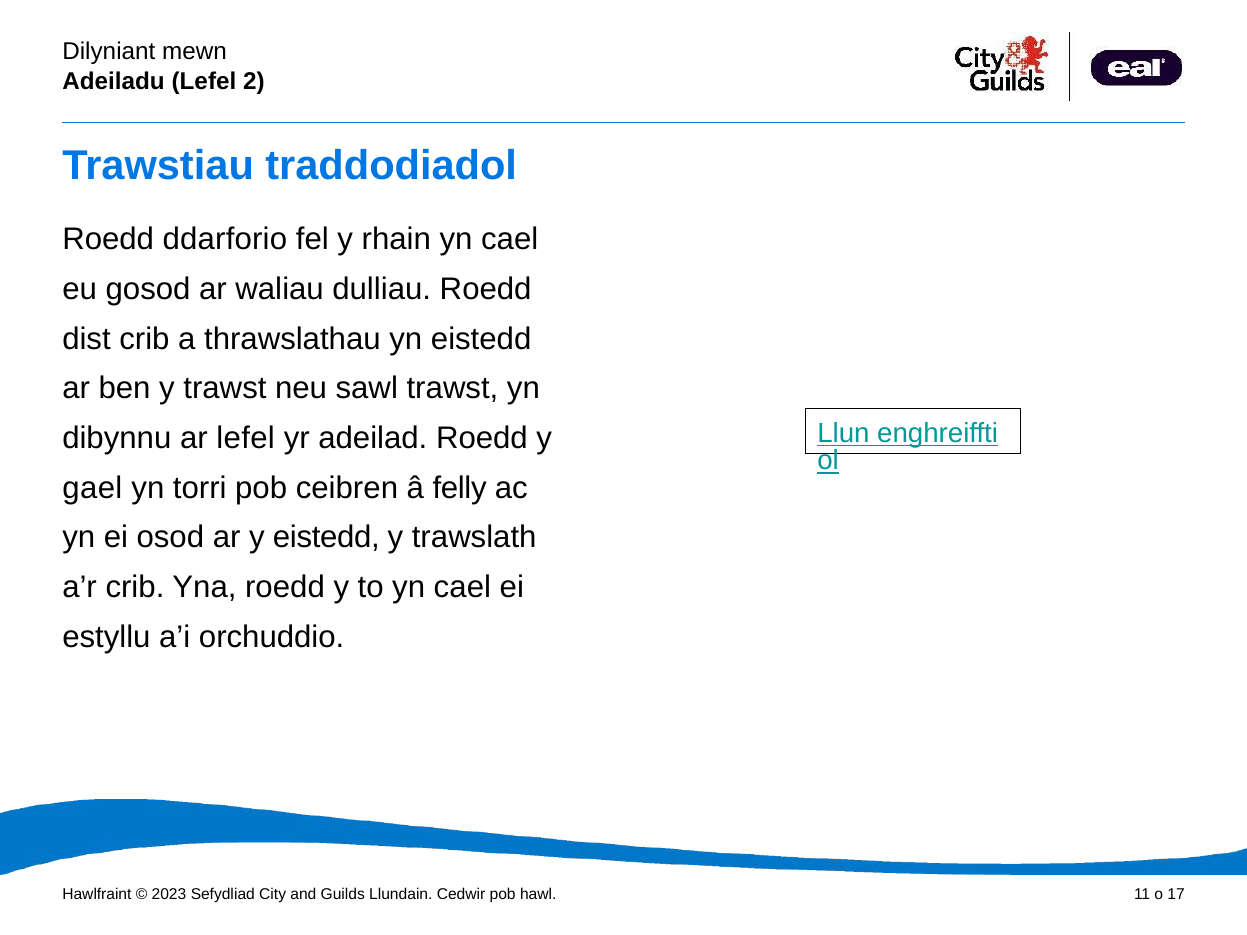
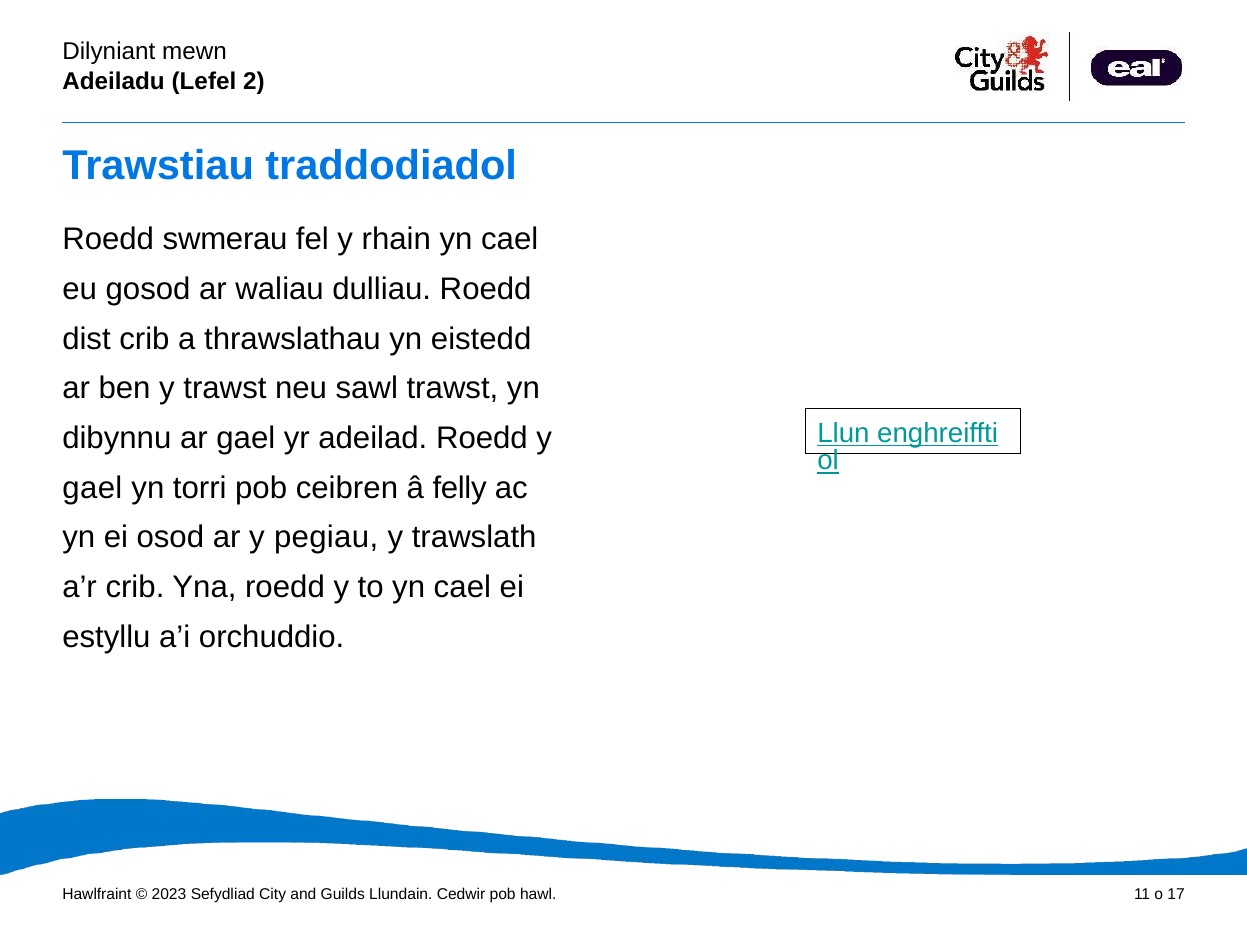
ddarforio: ddarforio -> swmerau (225, 239)
ar lefel: lefel -> gael (246, 438)
y eistedd: eistedd -> pegiau (326, 538)
